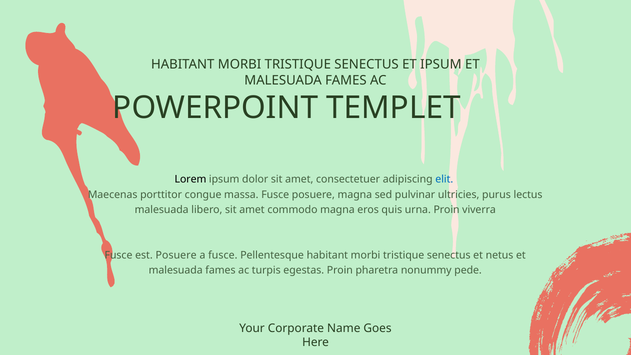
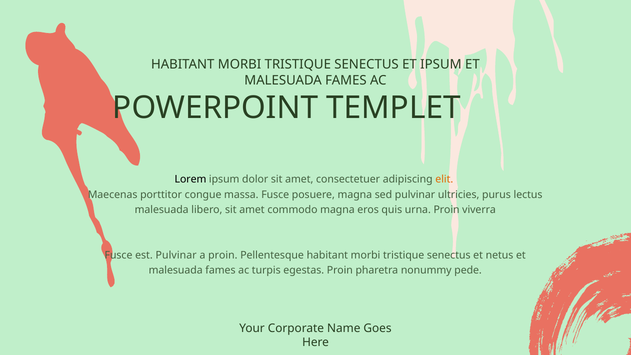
elit colour: blue -> orange (444, 179)
est Posuere: Posuere -> Pulvinar (176, 255)
a fusce: fusce -> proin (223, 255)
